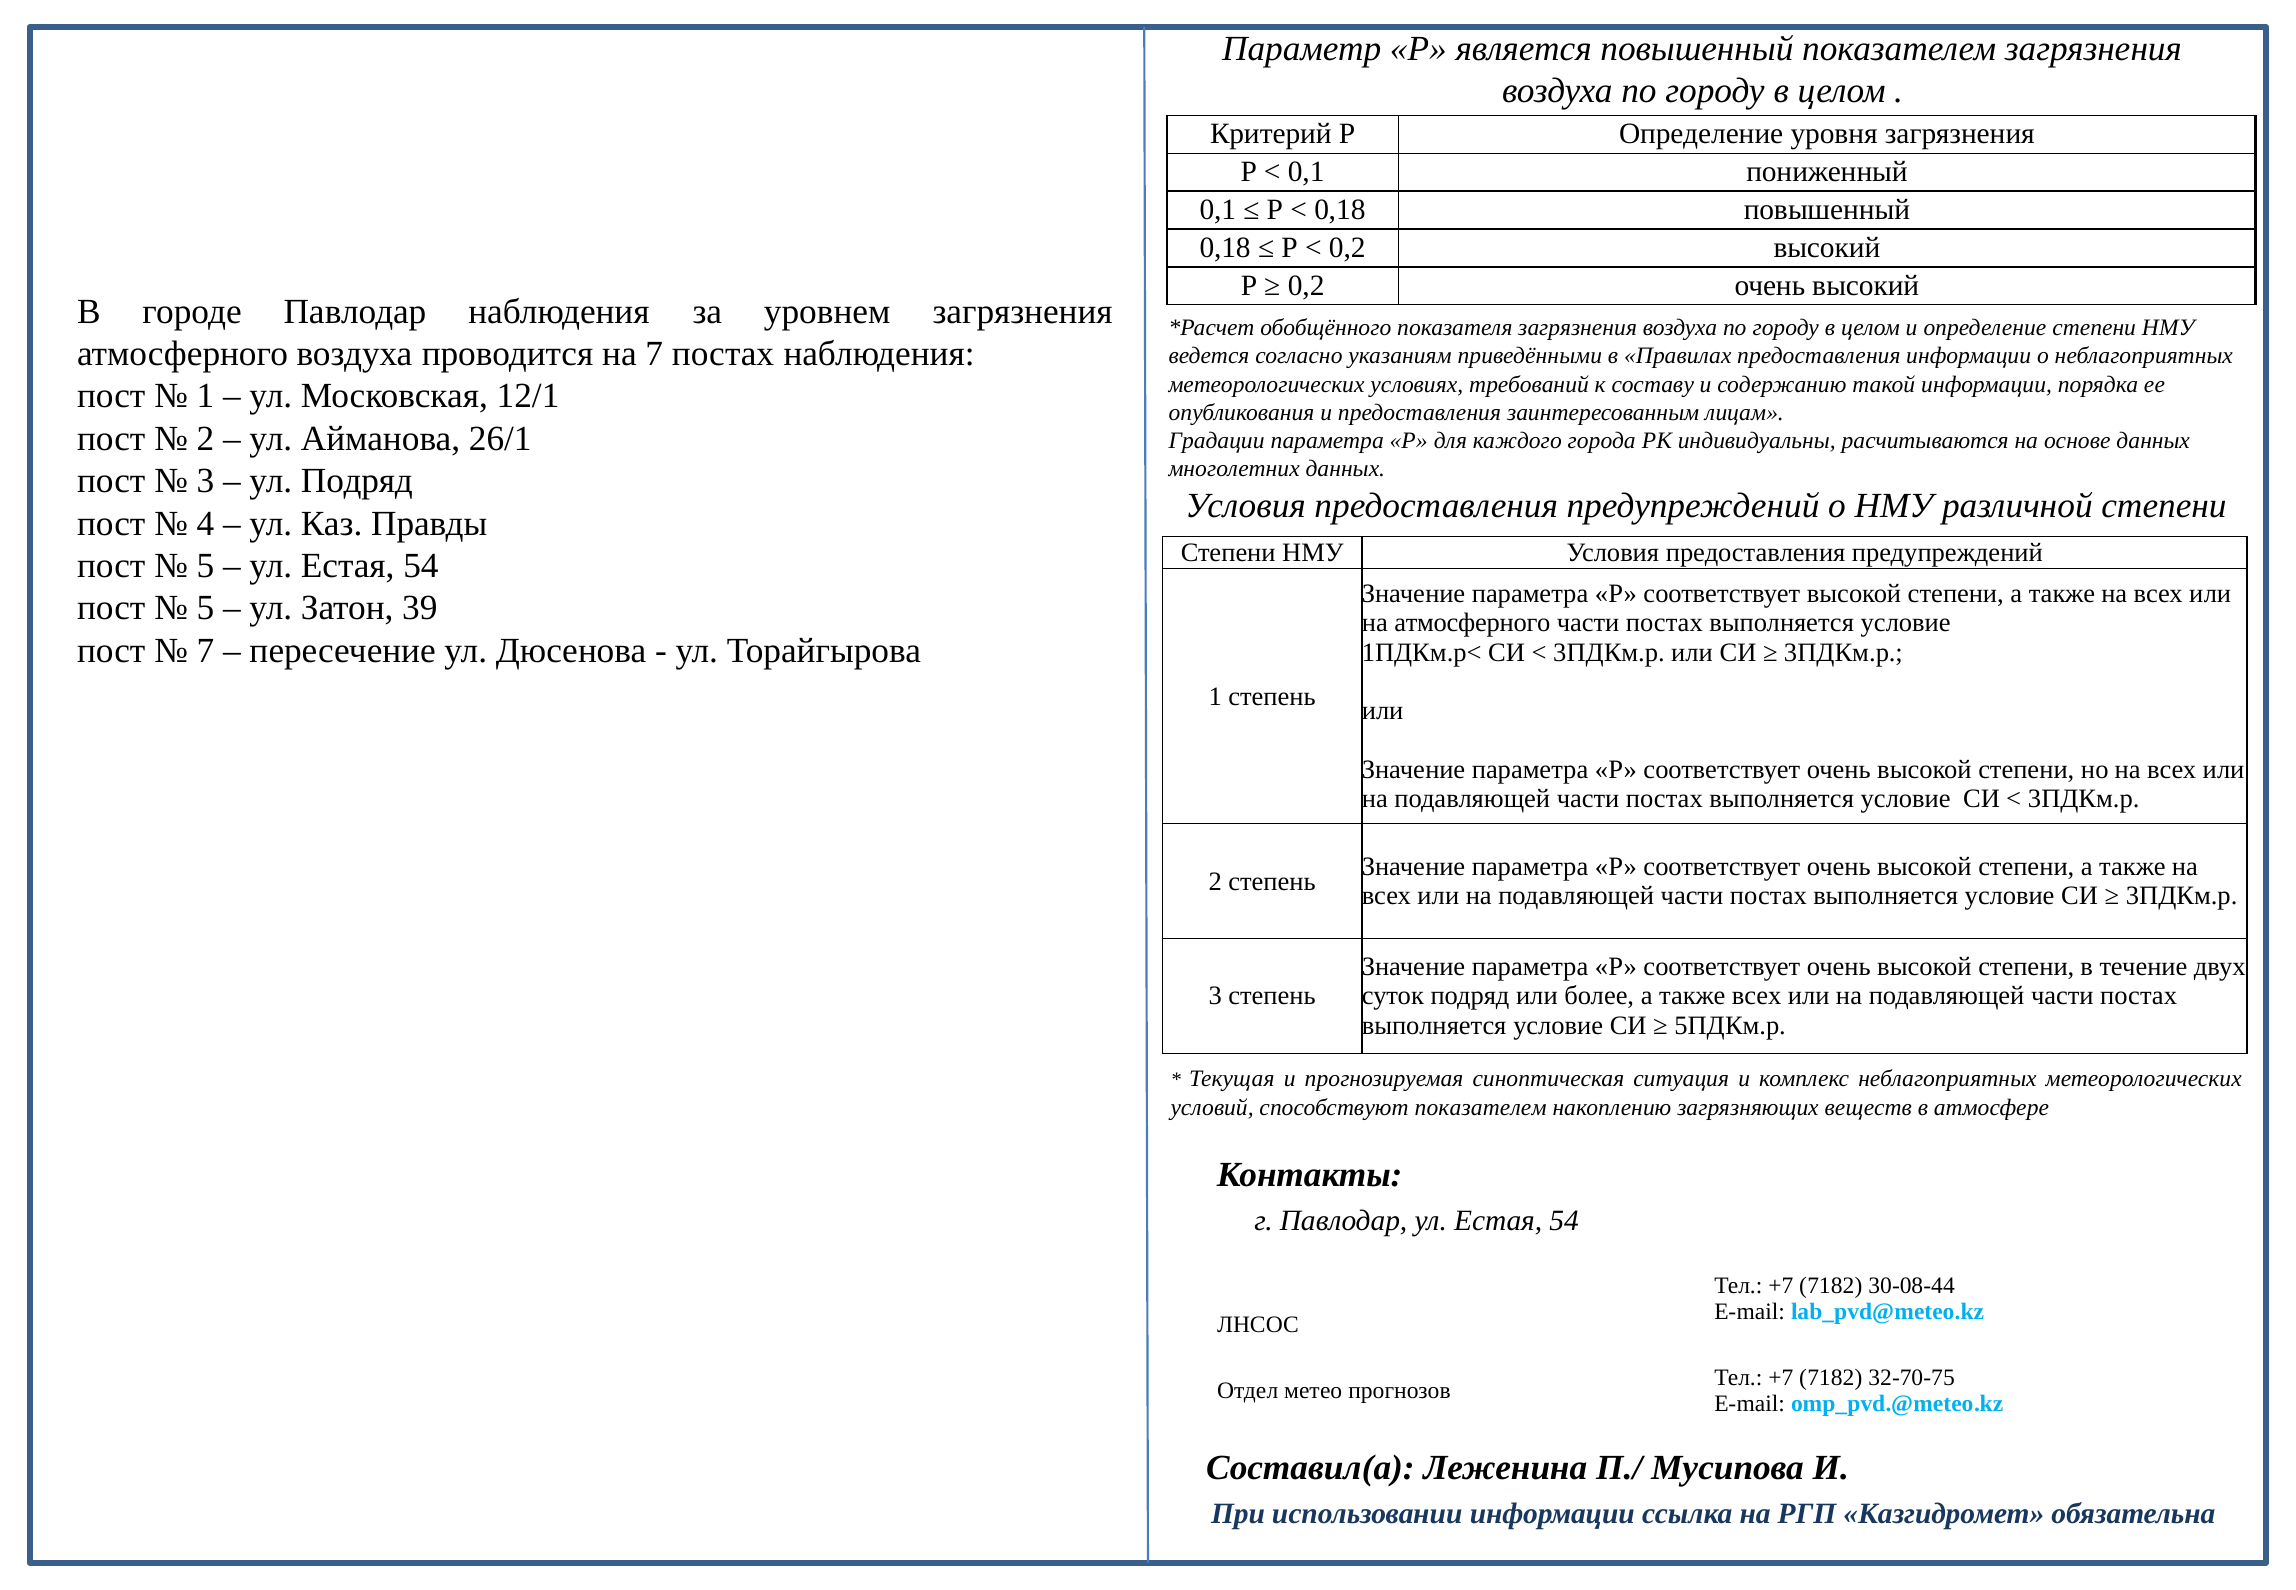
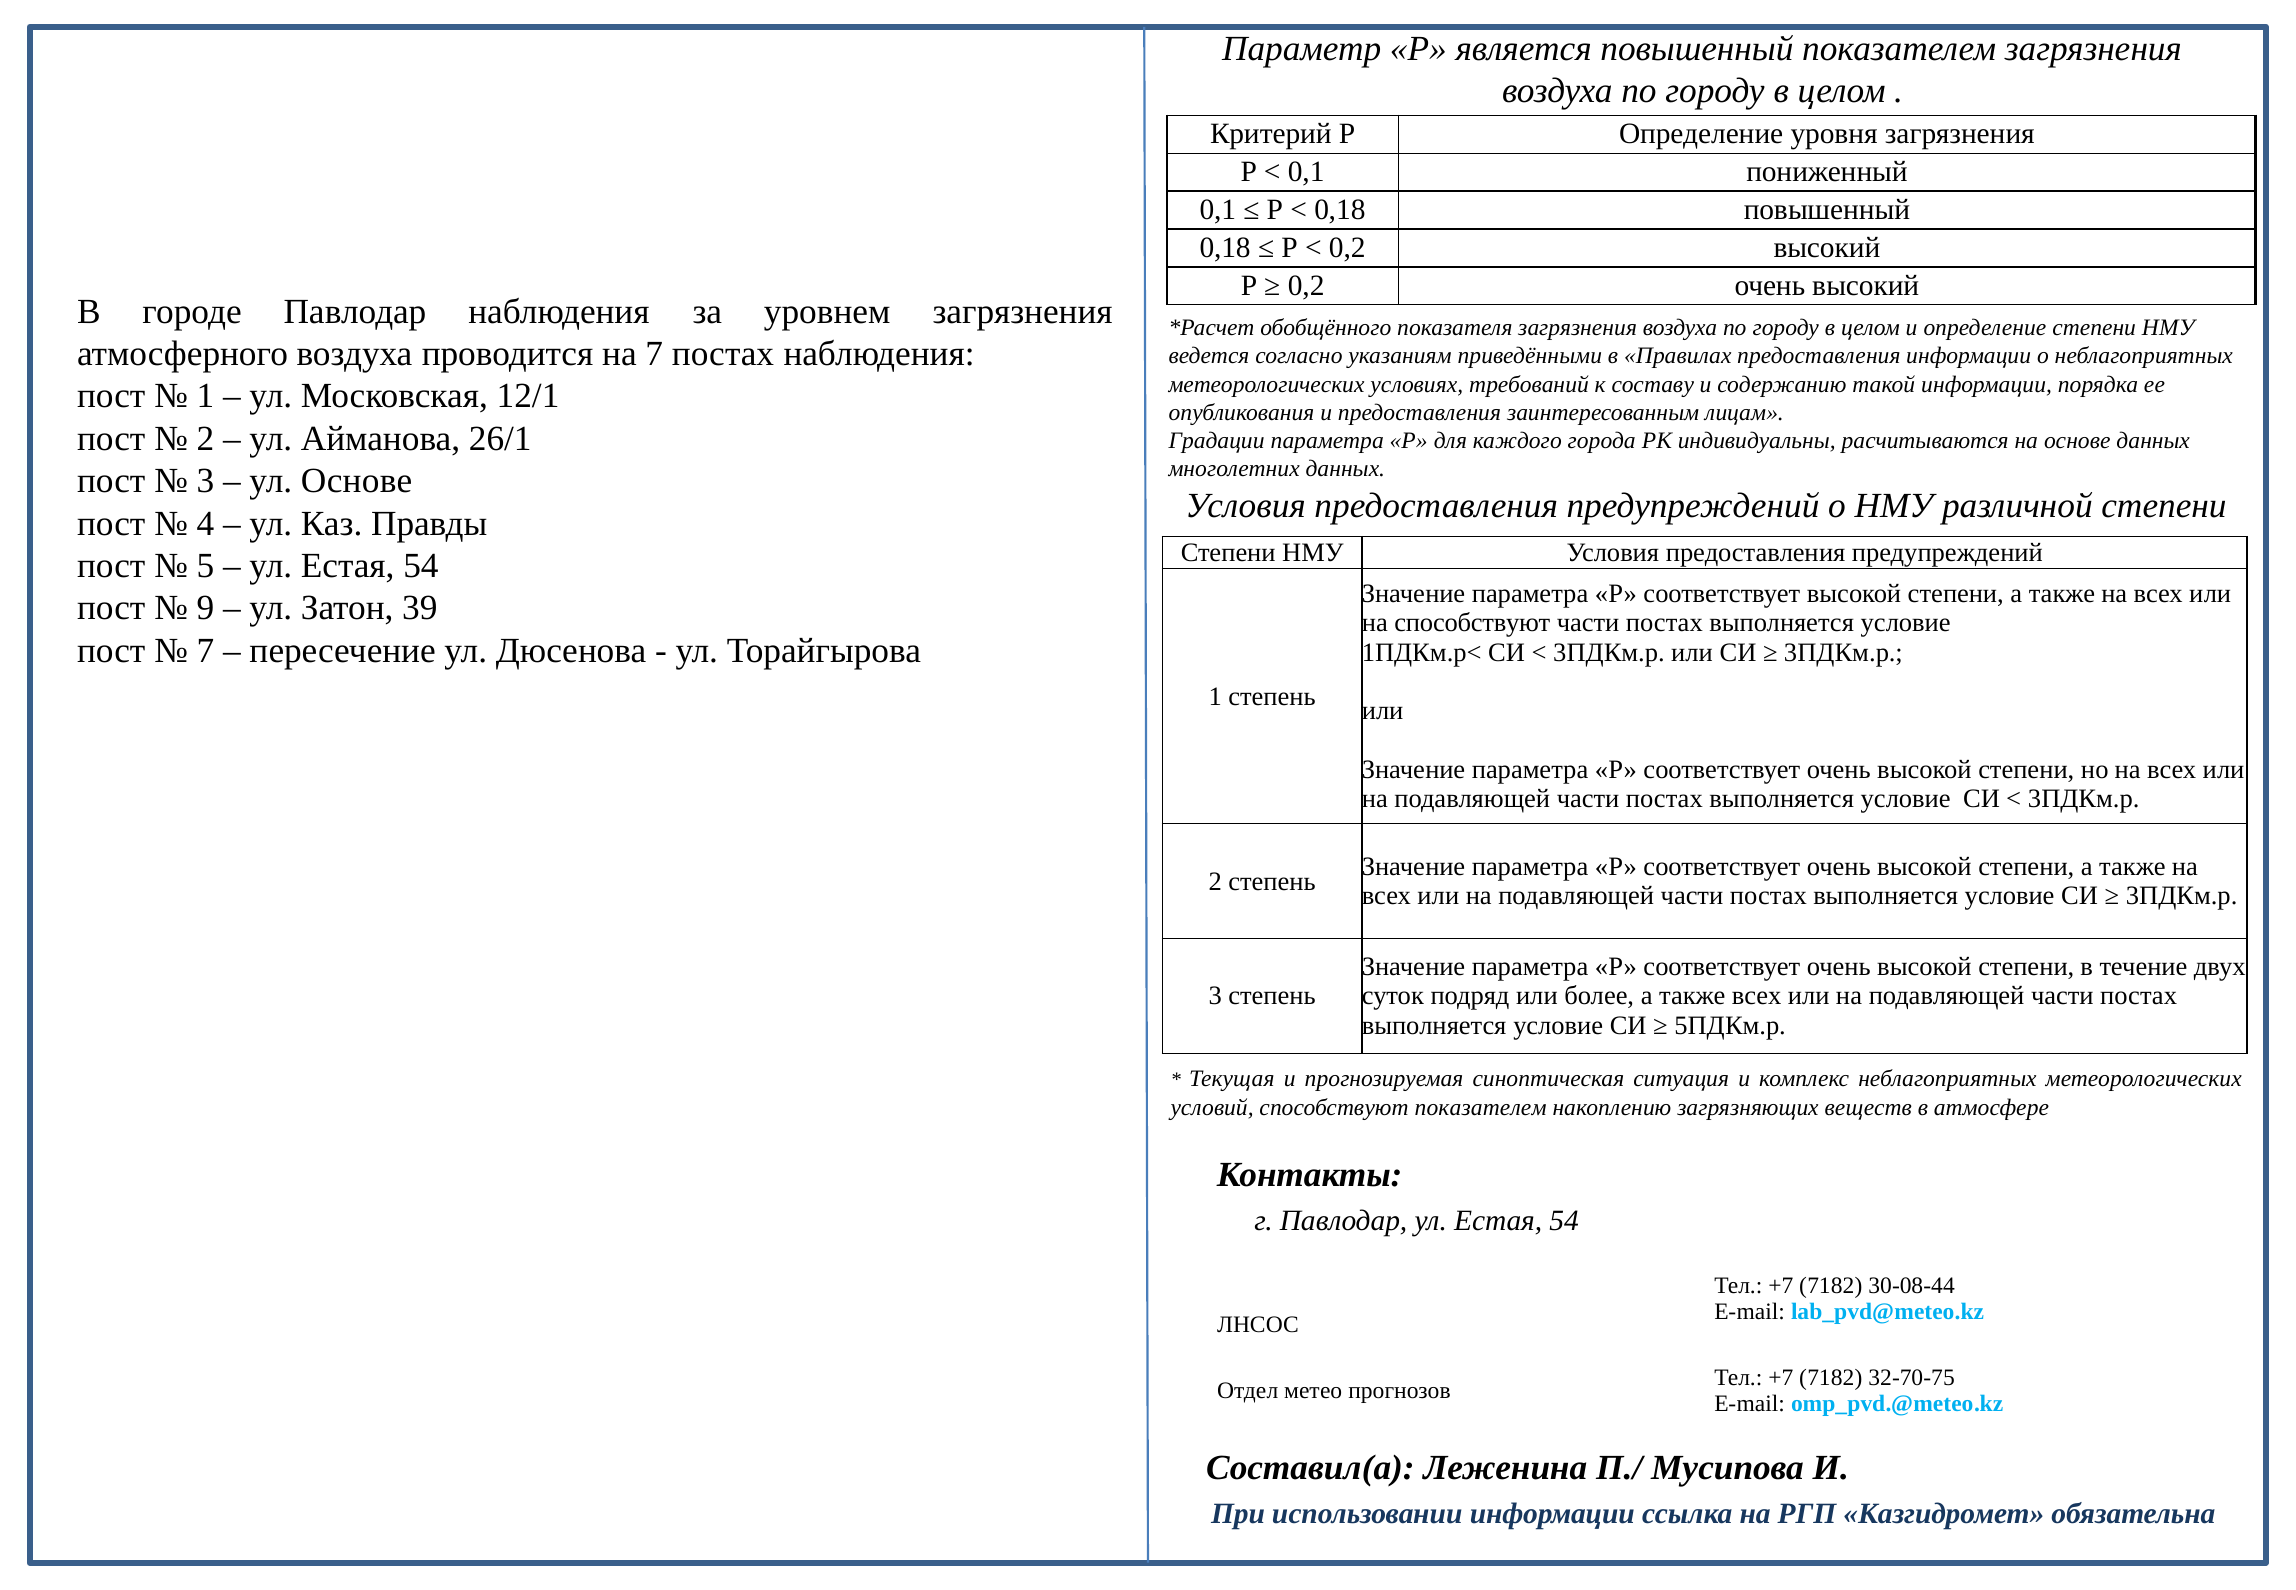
ул Подряд: Подряд -> Основе (357, 481)
5: 5 -> 9 (205, 608)
на атмосферного: атмосферного -> способствуют (1472, 623)
